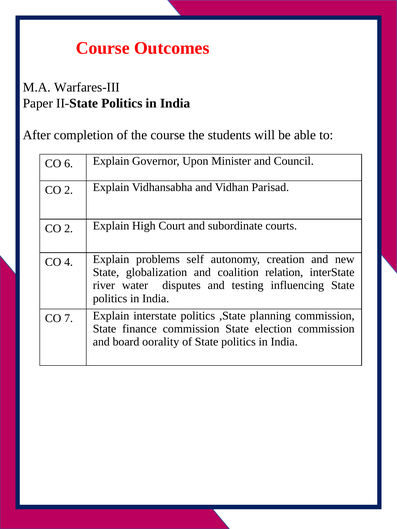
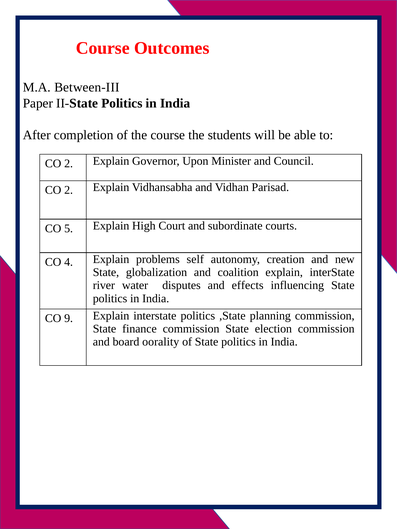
Warfares-III: Warfares-III -> Between-III (87, 87)
6: 6 -> 2 (69, 164)
2: 2 -> 5 (69, 229)
coalition relation: relation -> explain (284, 272)
testing: testing -> effects (248, 286)
7: 7 -> 9 (69, 319)
